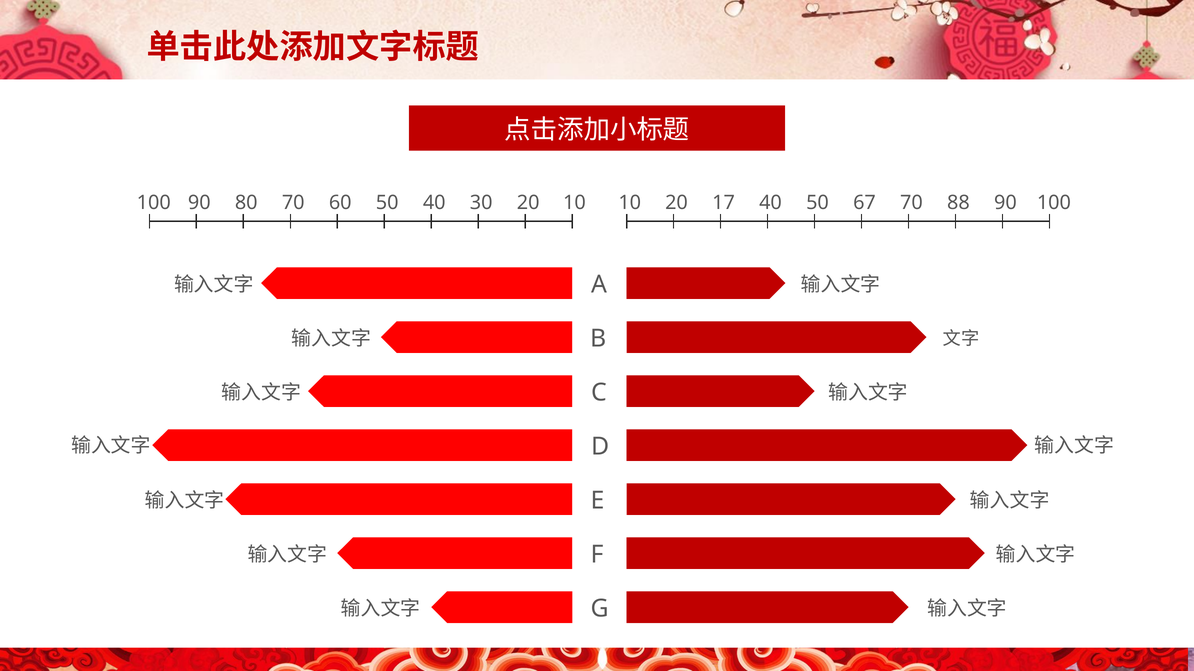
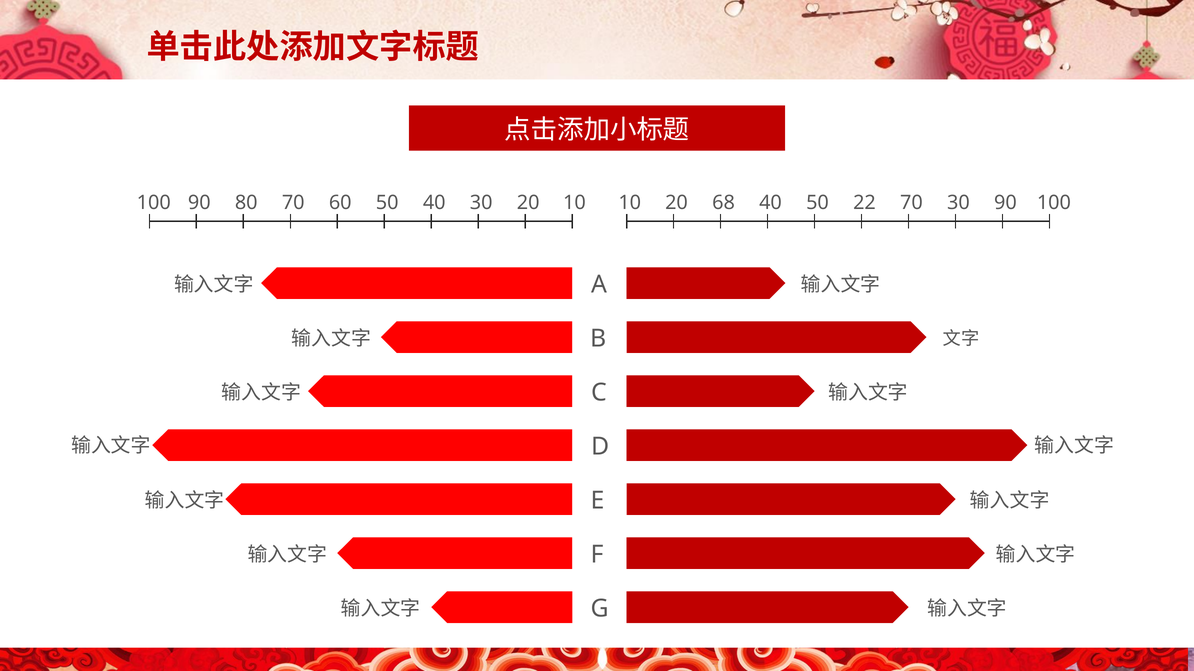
17: 17 -> 68 (724, 203)
67: 67 -> 22 (865, 203)
70 88: 88 -> 30 (958, 203)
